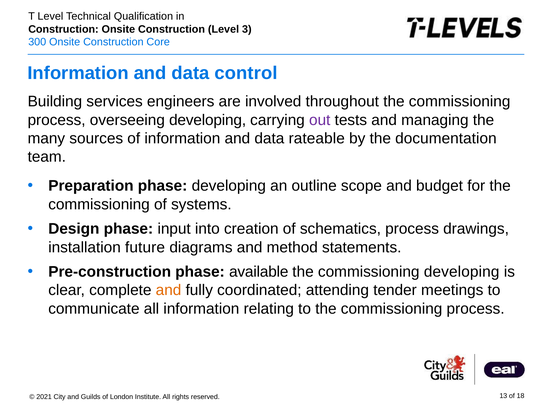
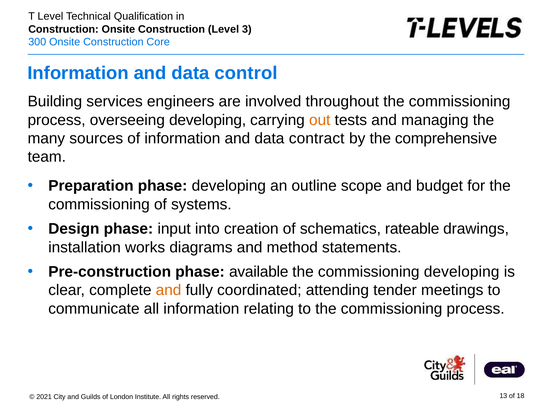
out colour: purple -> orange (320, 120)
rateable: rateable -> contract (317, 138)
documentation: documentation -> comprehensive (446, 138)
schematics process: process -> rateable (412, 229)
future: future -> works (145, 247)
